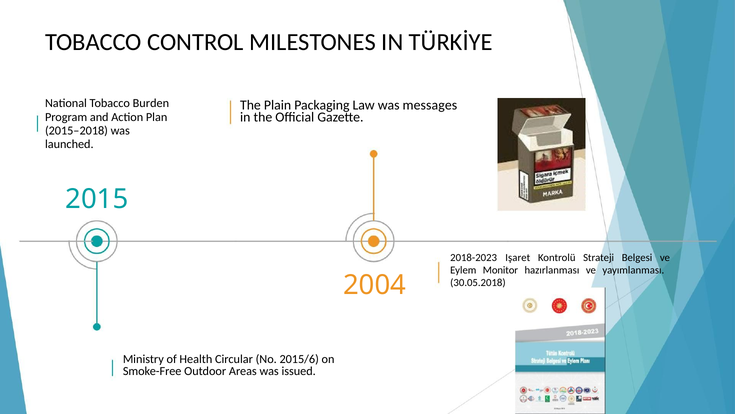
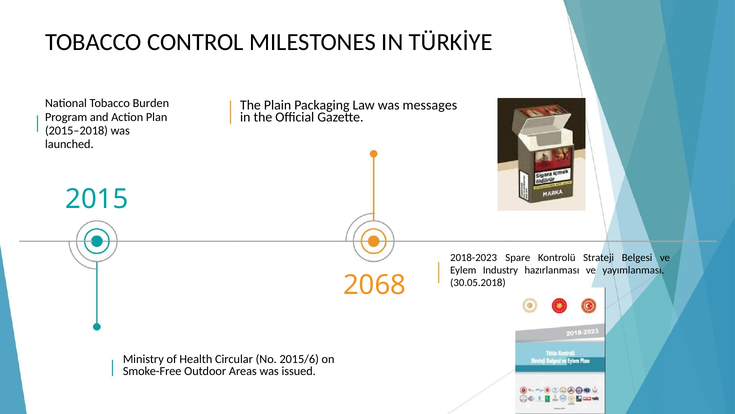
Işaret: Işaret -> Spare (518, 257)
Monitor: Monitor -> Industry (500, 270)
2004: 2004 -> 2068 (375, 285)
